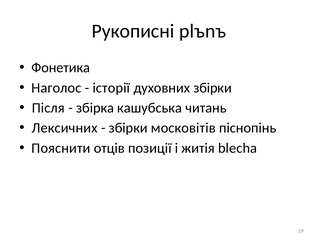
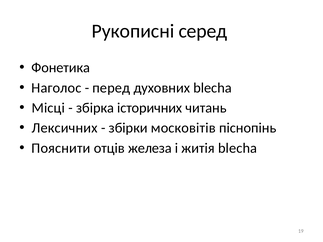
plъnъ: plъnъ -> серед (203, 31)
історії: історії -> перед (111, 88)
духовних збірки: збірки -> blecha (212, 88)
Після: Після -> Місці (48, 108)
кашубська: кашубська -> історичних (150, 108)
позиції: позиції -> железа (150, 148)
